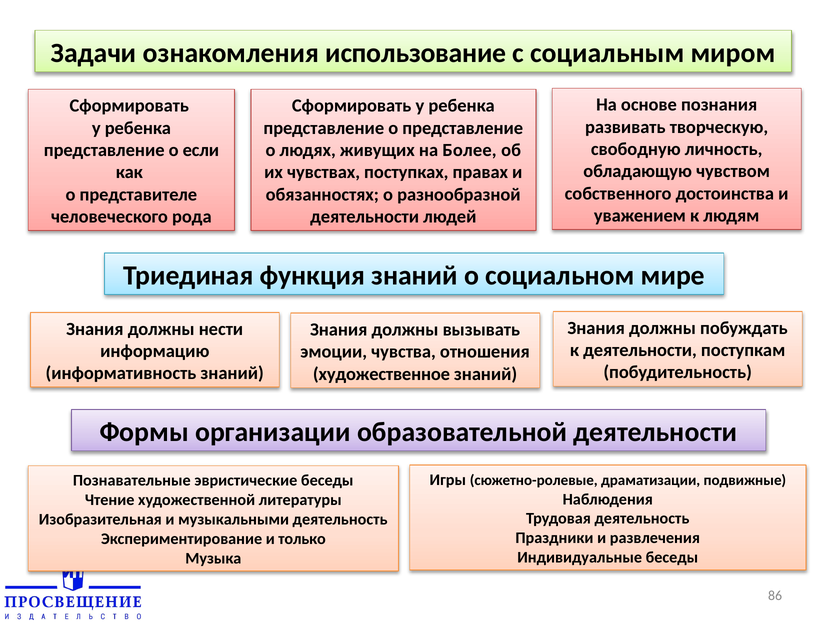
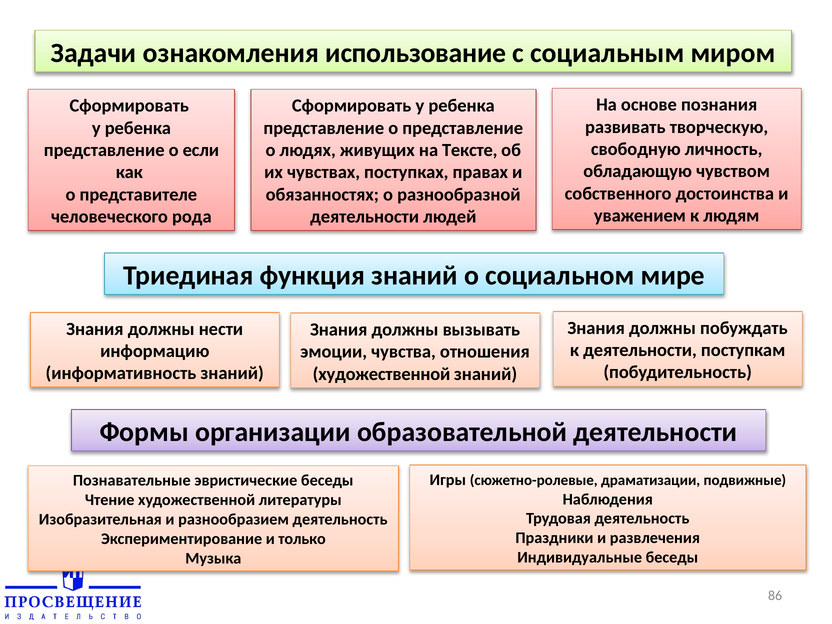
Более: Более -> Тексте (470, 150)
художественное: художественное -> художественной (382, 374)
музыкальными: музыкальными -> разнообразием (234, 519)
